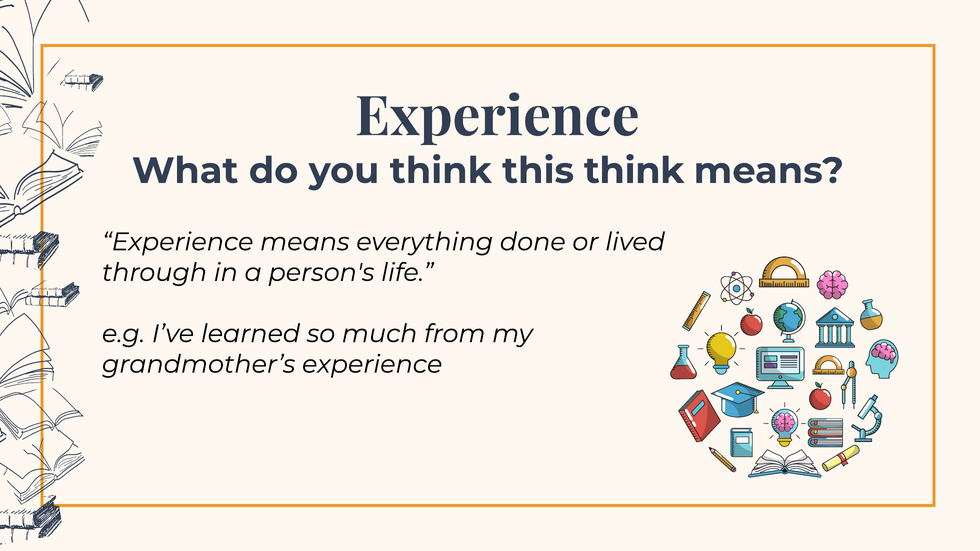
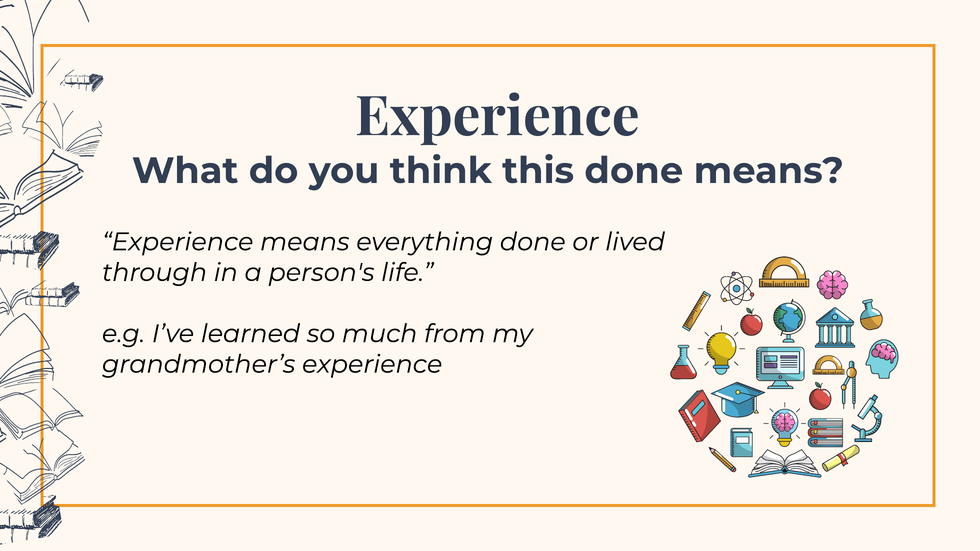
this think: think -> done (634, 171)
